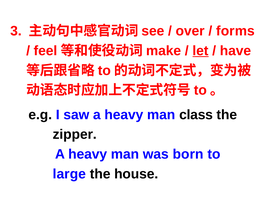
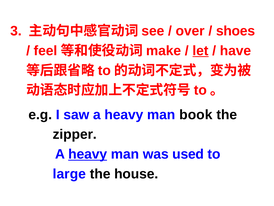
forms: forms -> shoes (236, 31)
class: class -> book (196, 114)
heavy underline: none -> present (88, 154)
born: born -> used (188, 154)
